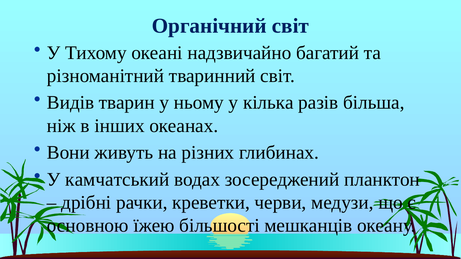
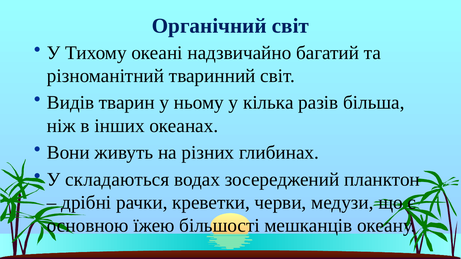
камчатський: камчатський -> складаються (117, 180)
